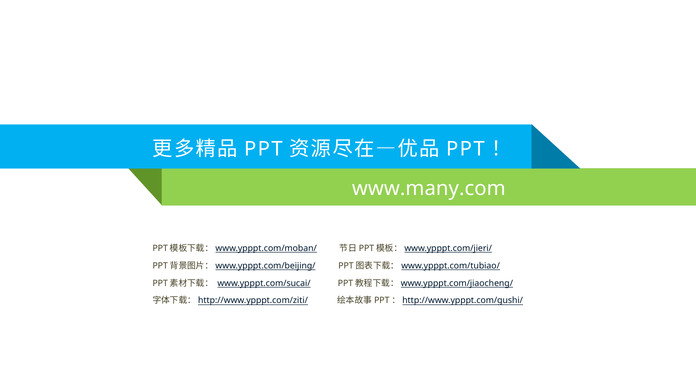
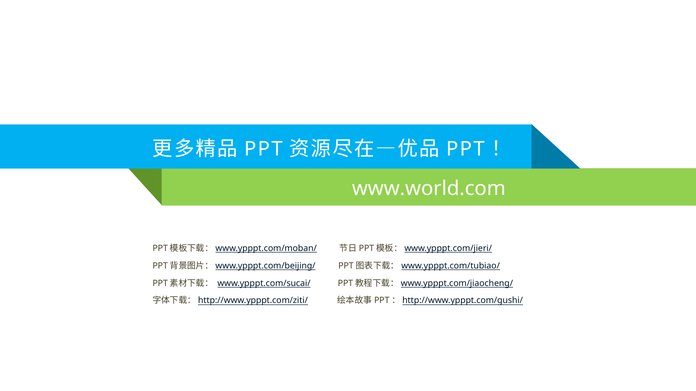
www.many.com: www.many.com -> www.world.com (429, 189)
